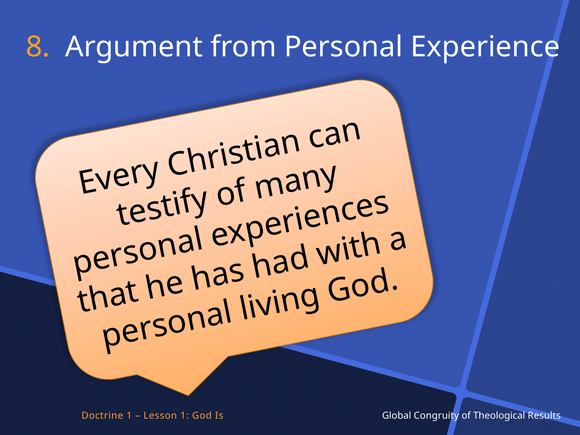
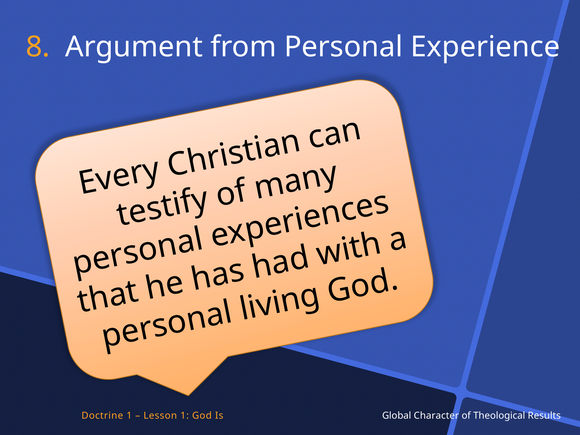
Congruity: Congruity -> Character (436, 416)
